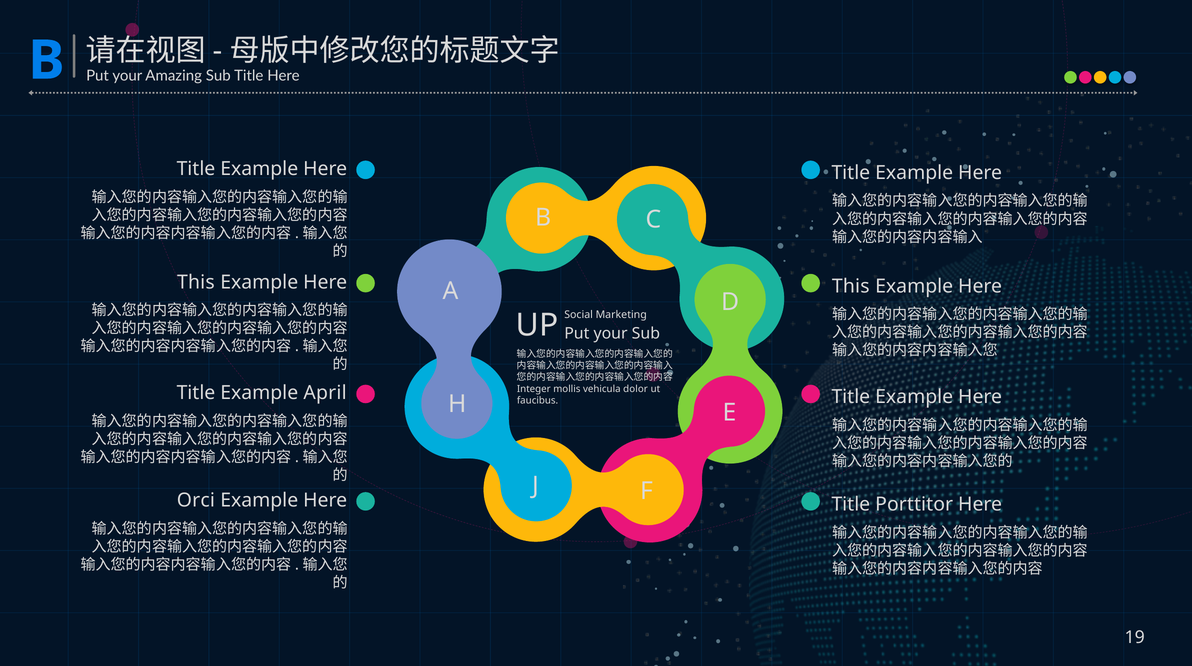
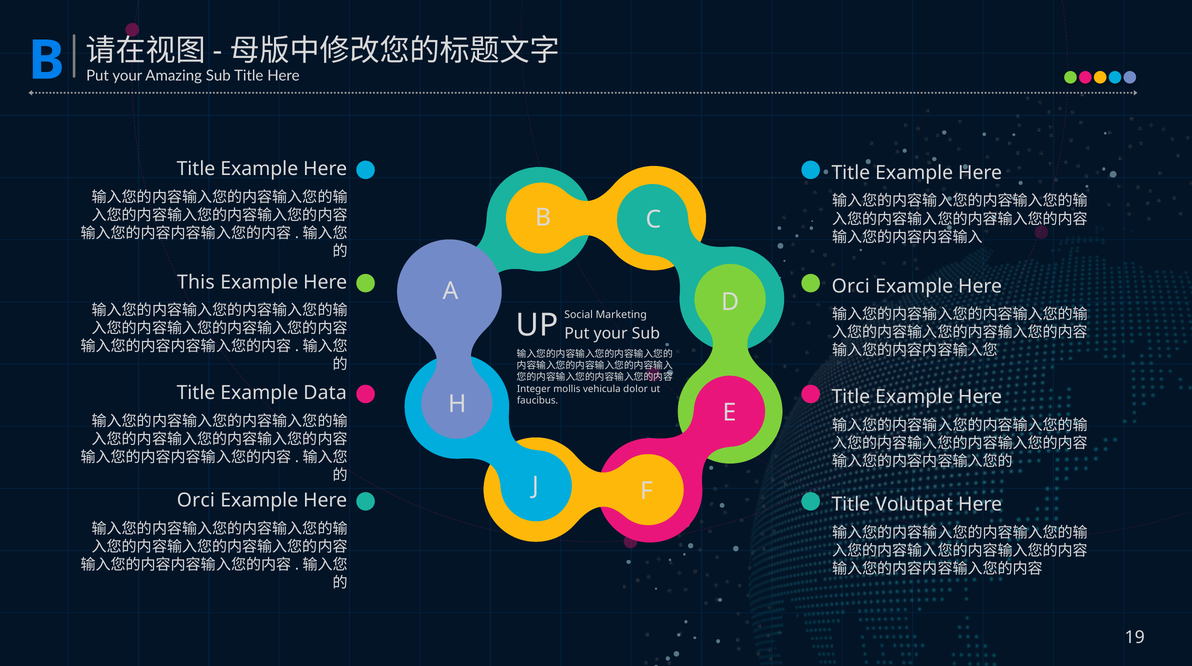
This: This -> Orci (851, 286)
April: April -> Data (325, 393)
Porttitor: Porttitor -> Volutpat (914, 504)
